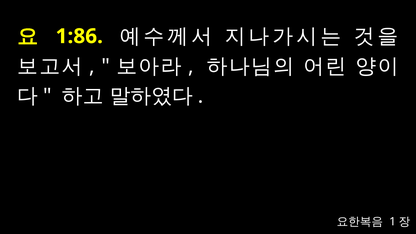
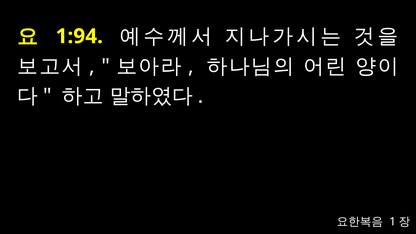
1:86: 1:86 -> 1:94 (79, 36)
